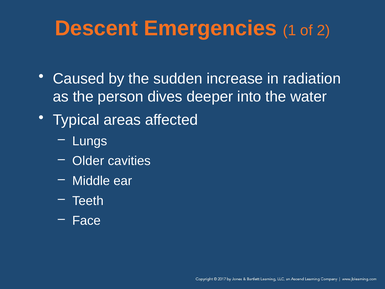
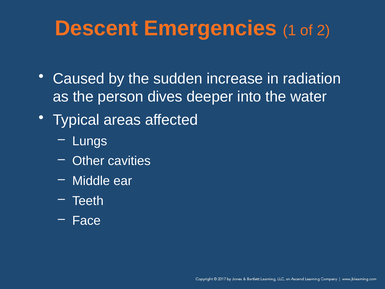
Older: Older -> Other (88, 161)
